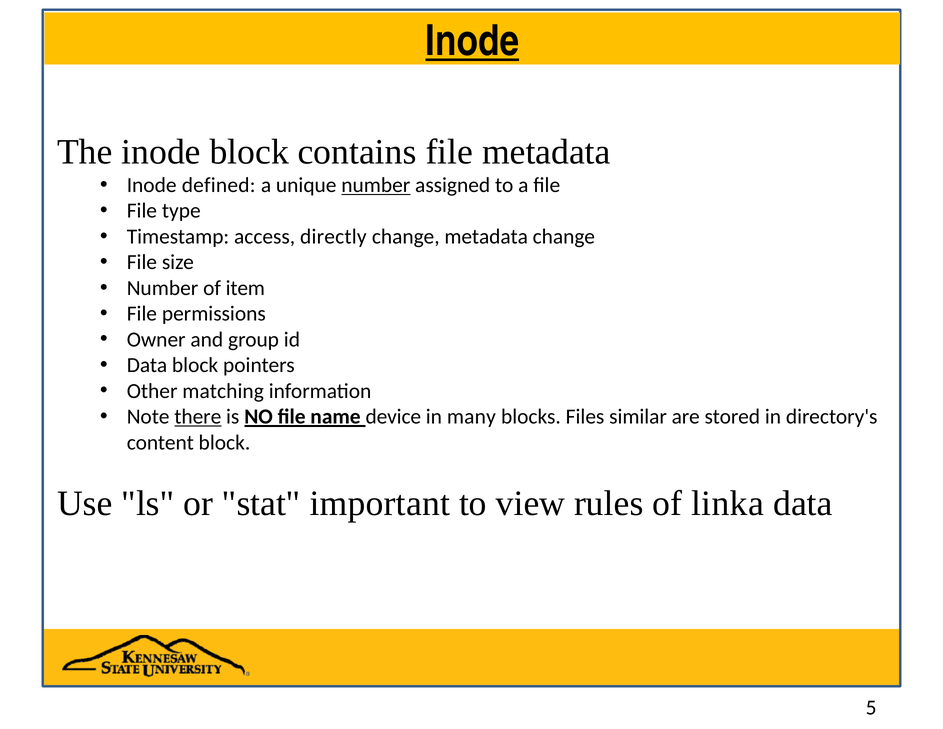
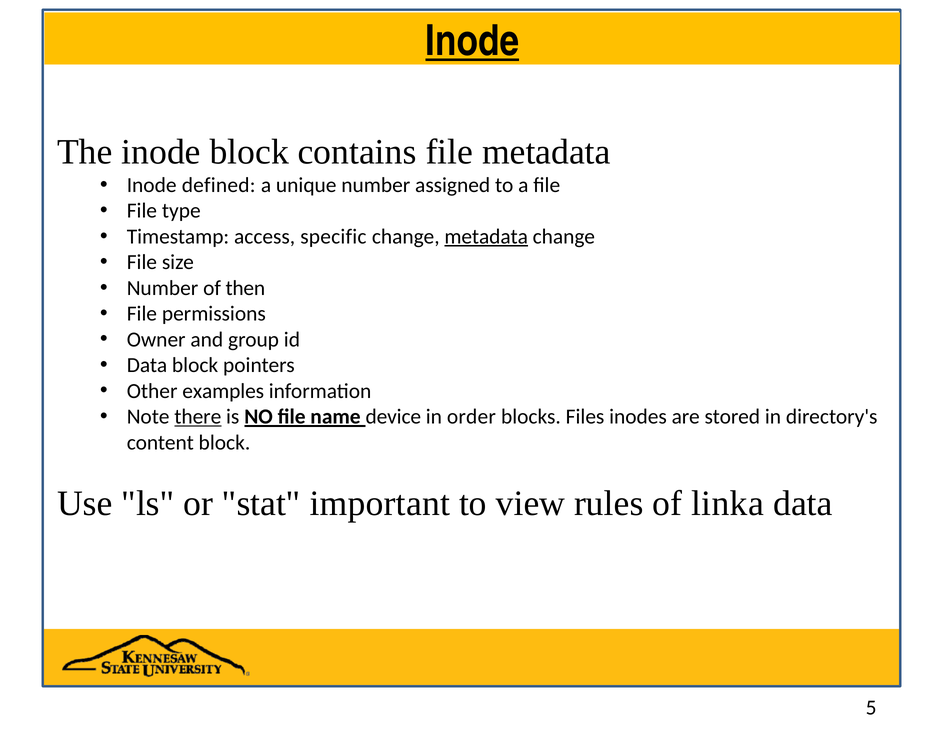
number underline: present -> none (376, 185)
directly: directly -> specific (333, 237)
metadata underline: none -> present (486, 237)
item: item -> then (245, 288)
matching: matching -> examples (223, 391)
many: many -> order (471, 417)
similar: similar -> inodes (638, 417)
